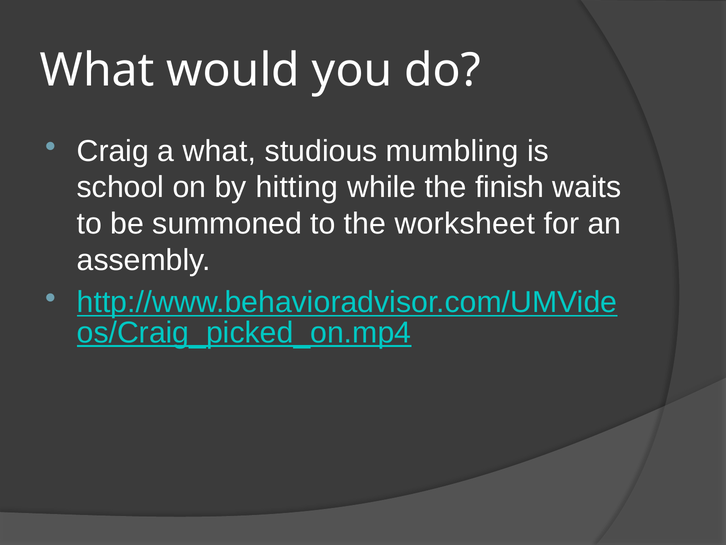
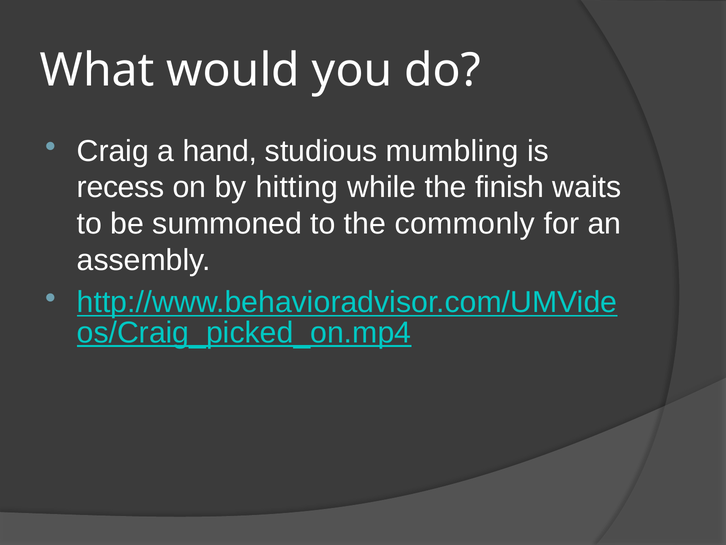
a what: what -> hand (220, 151)
school: school -> recess (121, 187)
worksheet: worksheet -> commonly (465, 223)
